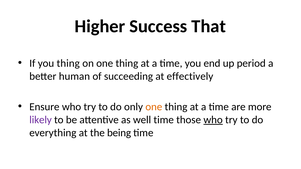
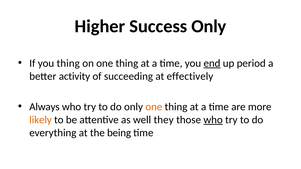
Success That: That -> Only (209, 26)
end underline: none -> present (212, 63)
human: human -> activity (74, 76)
Ensure: Ensure -> Always (44, 107)
likely colour: purple -> orange (41, 120)
well time: time -> they (164, 120)
